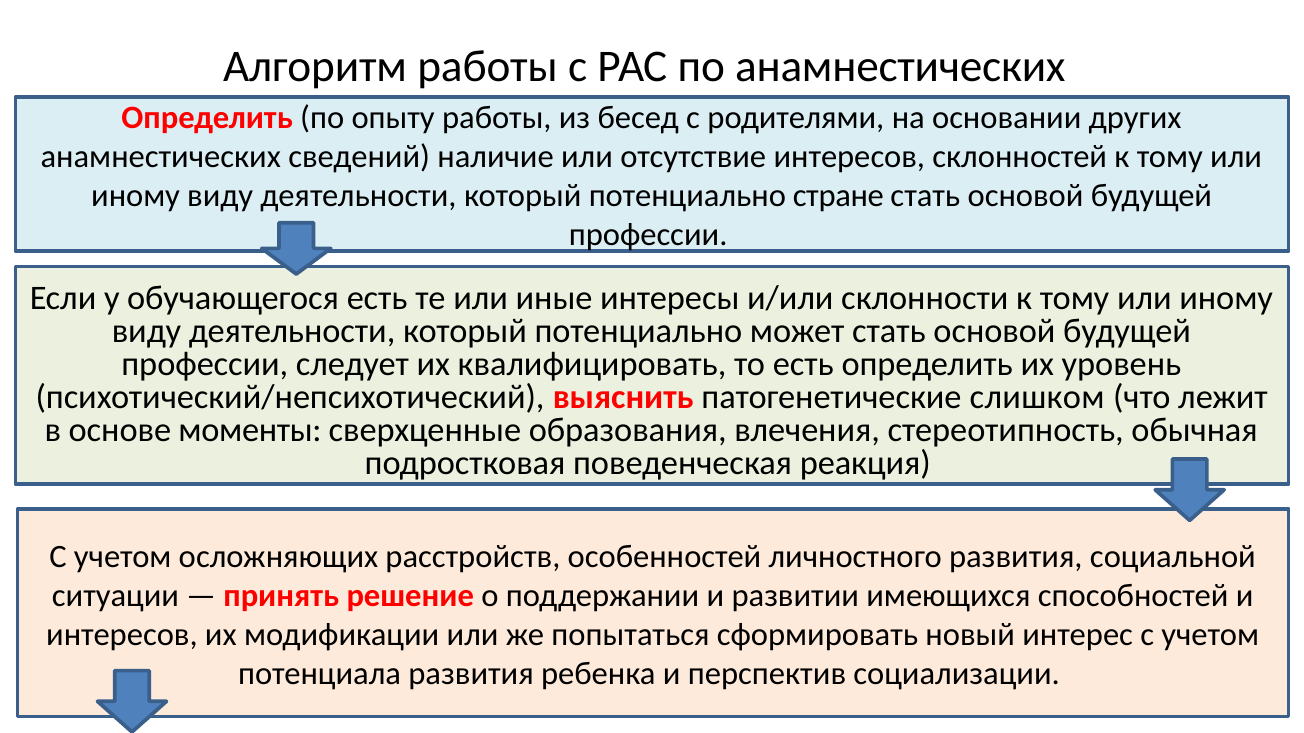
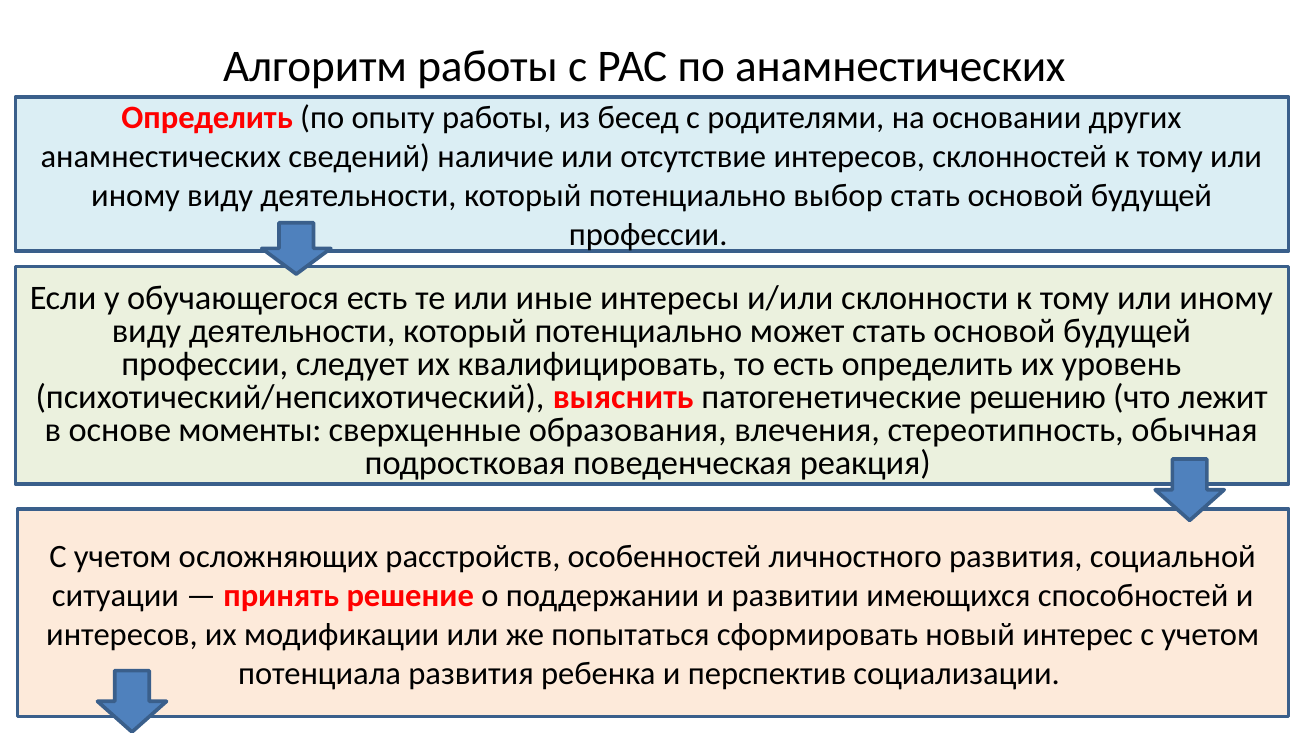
стране: стране -> выбор (838, 196)
слишком: слишком -> решению (1038, 397)
